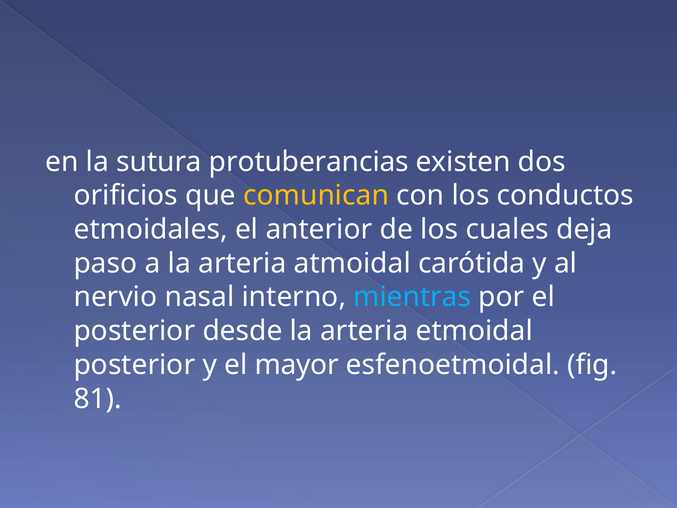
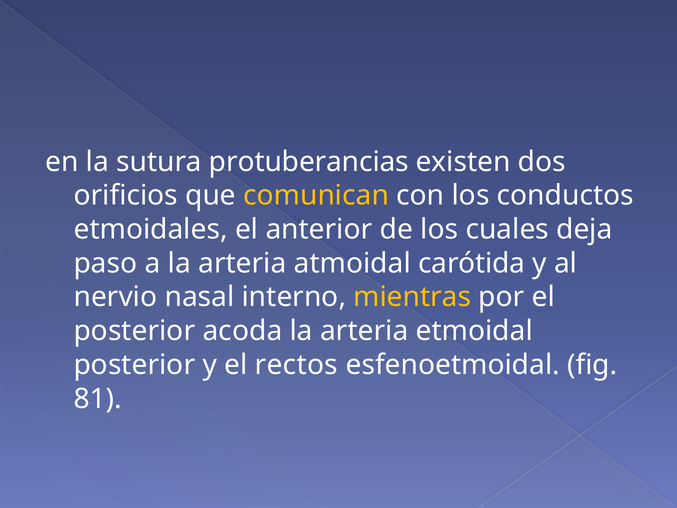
mientras colour: light blue -> yellow (412, 297)
desde: desde -> acoda (242, 331)
mayor: mayor -> rectos (296, 365)
